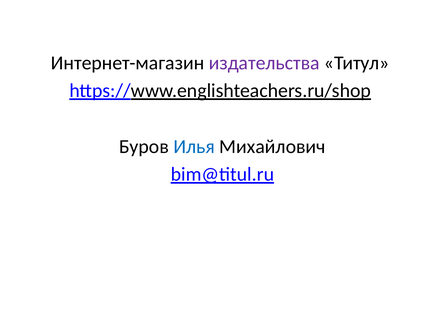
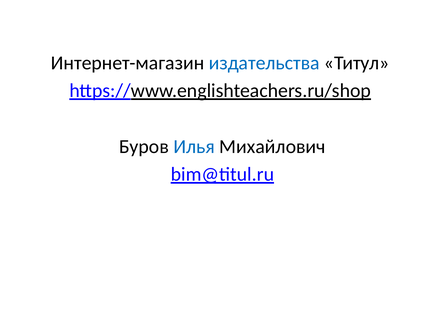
издательства colour: purple -> blue (264, 63)
